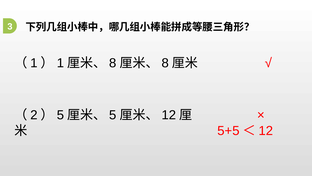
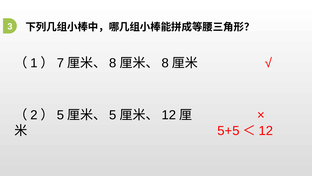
1: 1 -> 7 (60, 63)
